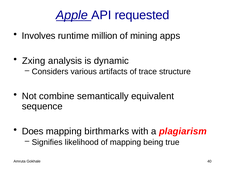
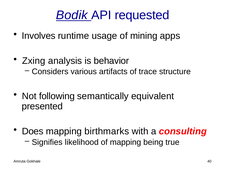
Apple: Apple -> Bodik (72, 15)
million: million -> usage (104, 36)
dynamic: dynamic -> behavior (111, 61)
combine: combine -> following (57, 96)
sequence: sequence -> presented (42, 106)
plagiarism: plagiarism -> consulting (183, 131)
